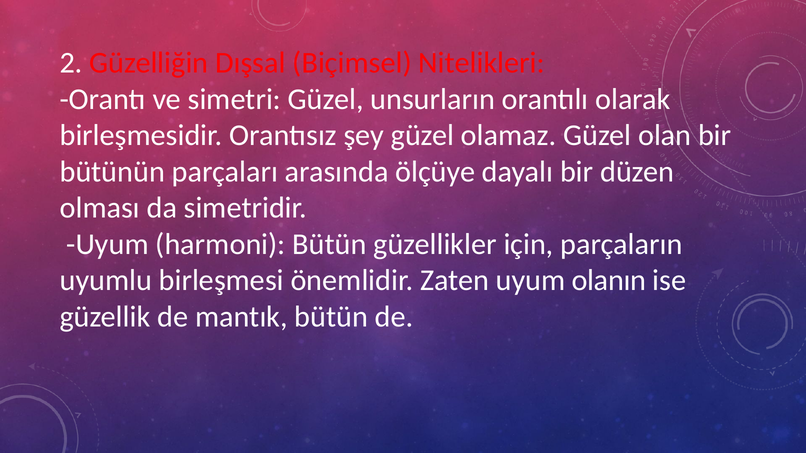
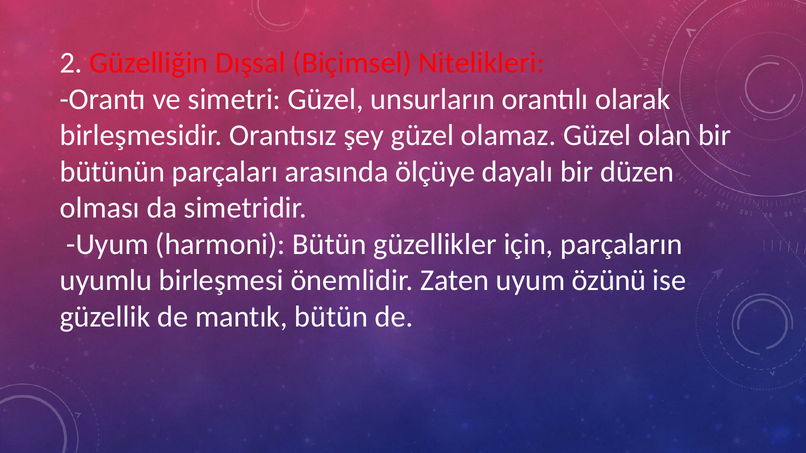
olanın: olanın -> özünü (609, 281)
